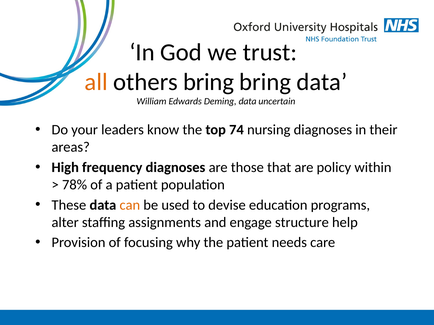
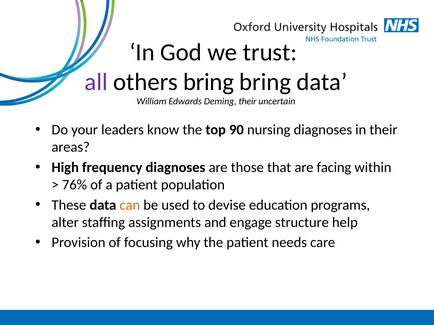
all colour: orange -> purple (96, 82)
Deming data: data -> their (248, 102)
74: 74 -> 90 (236, 130)
policy: policy -> facing (334, 168)
78%: 78% -> 76% (75, 185)
